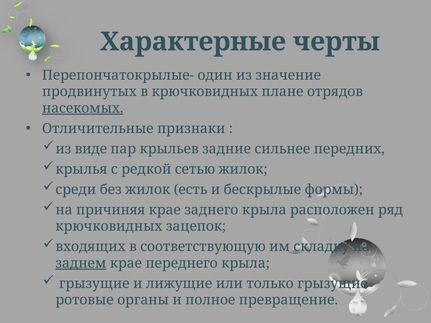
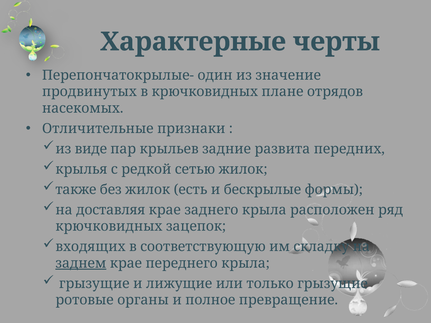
насекомых underline: present -> none (83, 108)
сильнее: сильнее -> развита (282, 149)
среди: среди -> также (76, 190)
причиняя: причиняя -> доставляя (111, 210)
